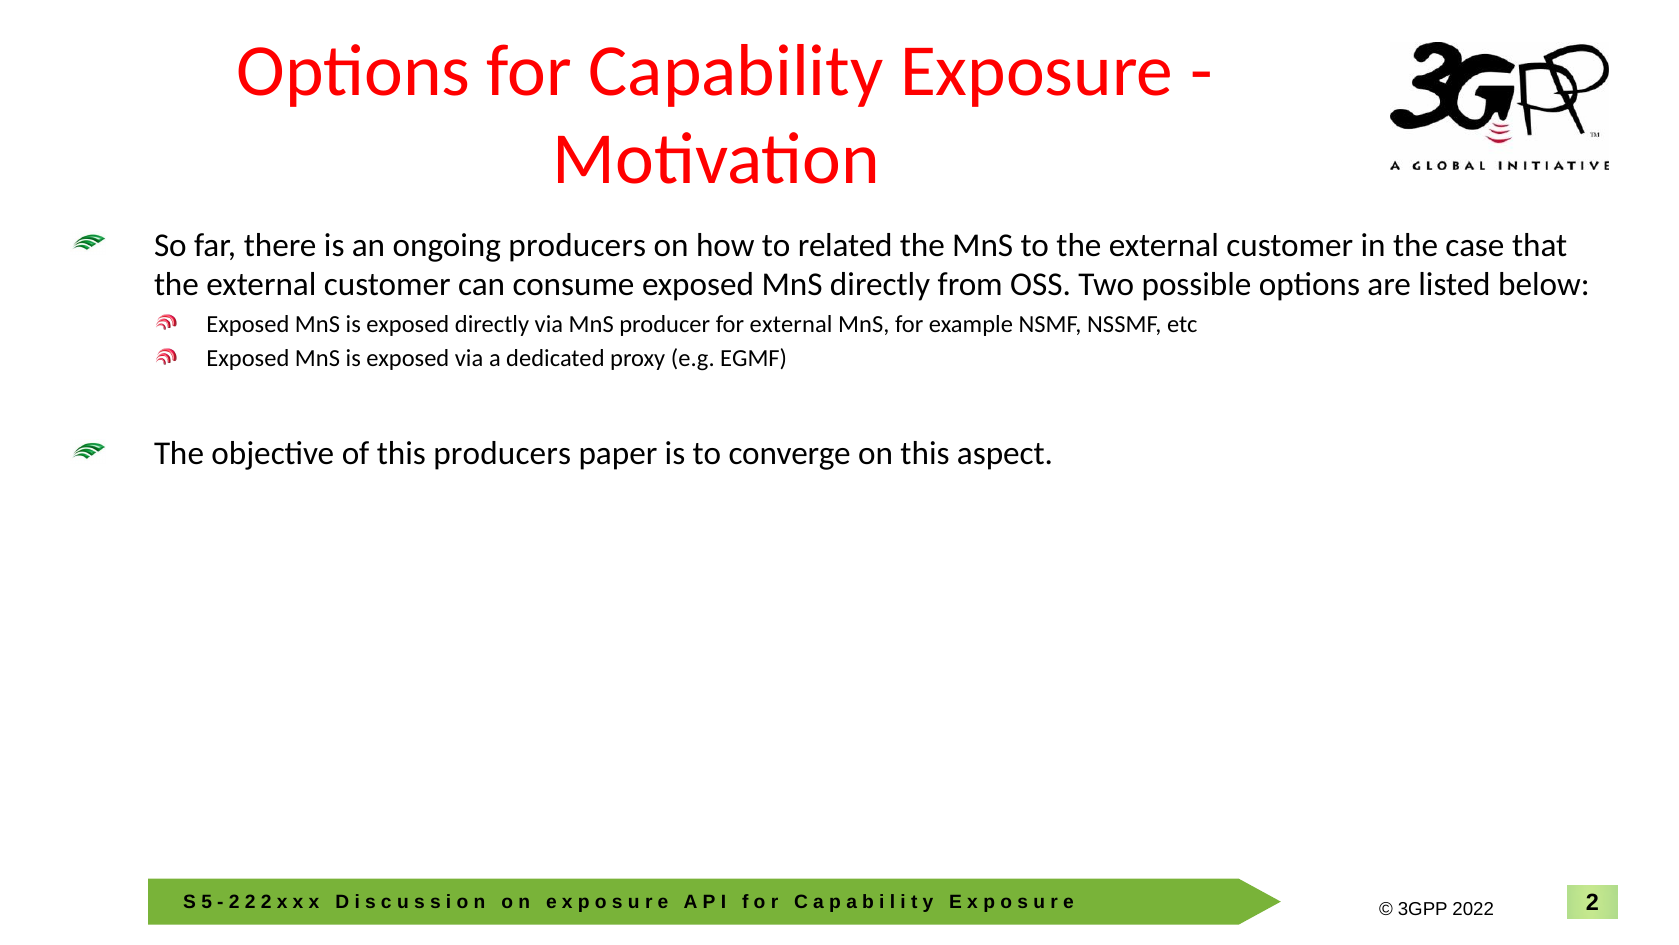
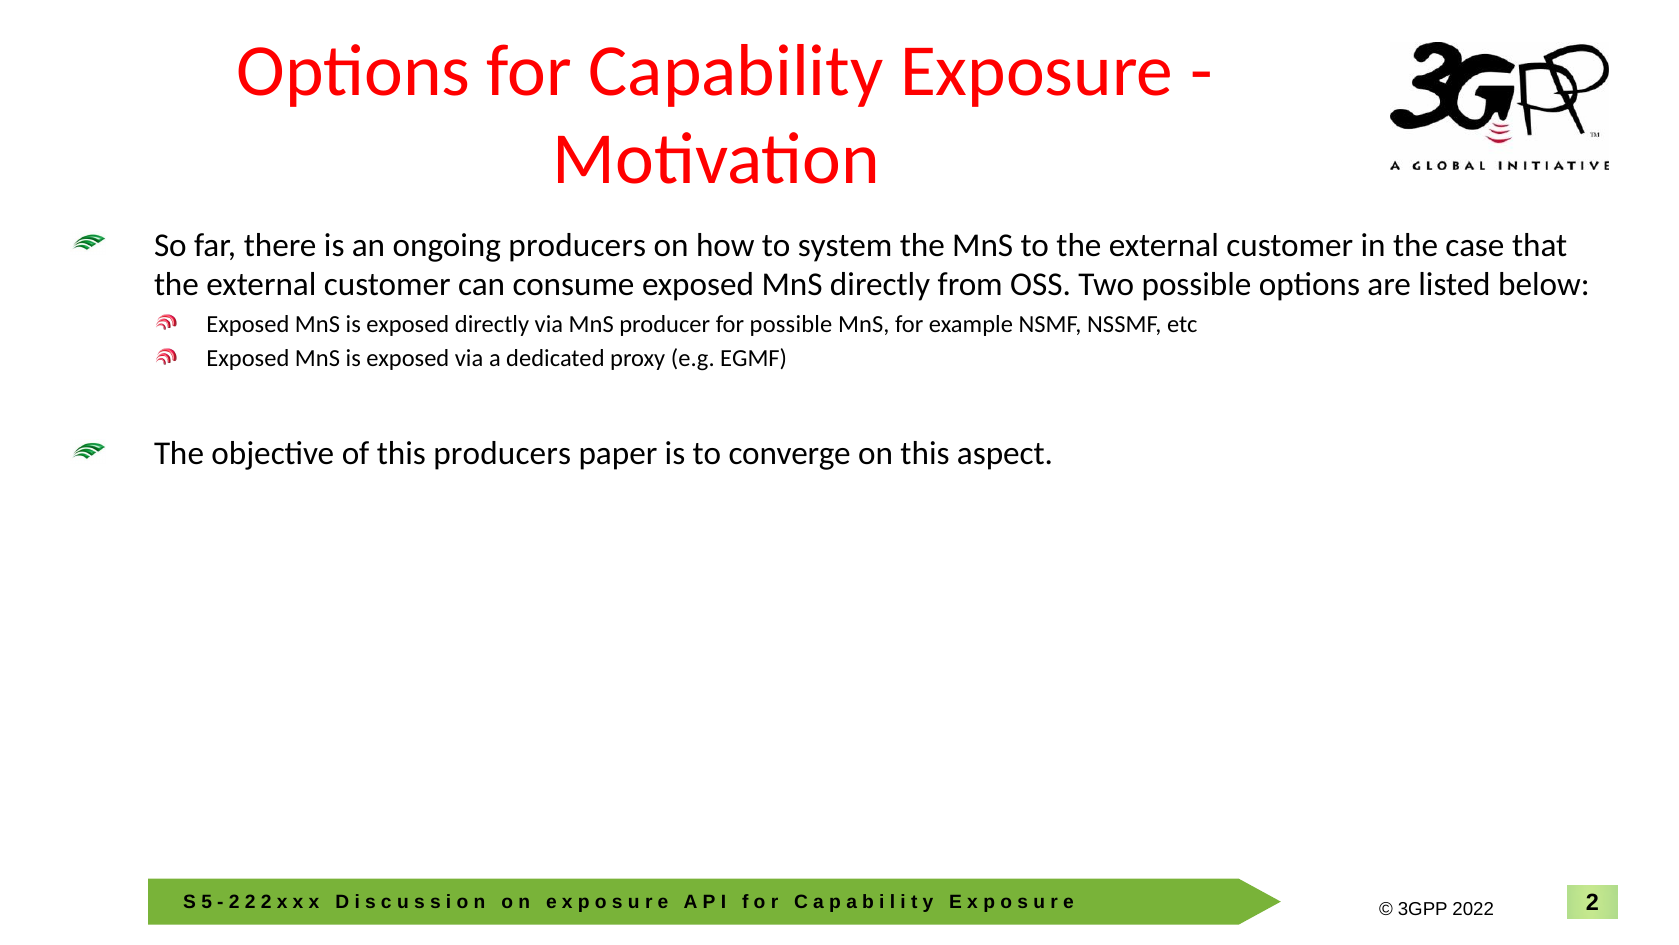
related: related -> system (845, 245)
for external: external -> possible (791, 324)
